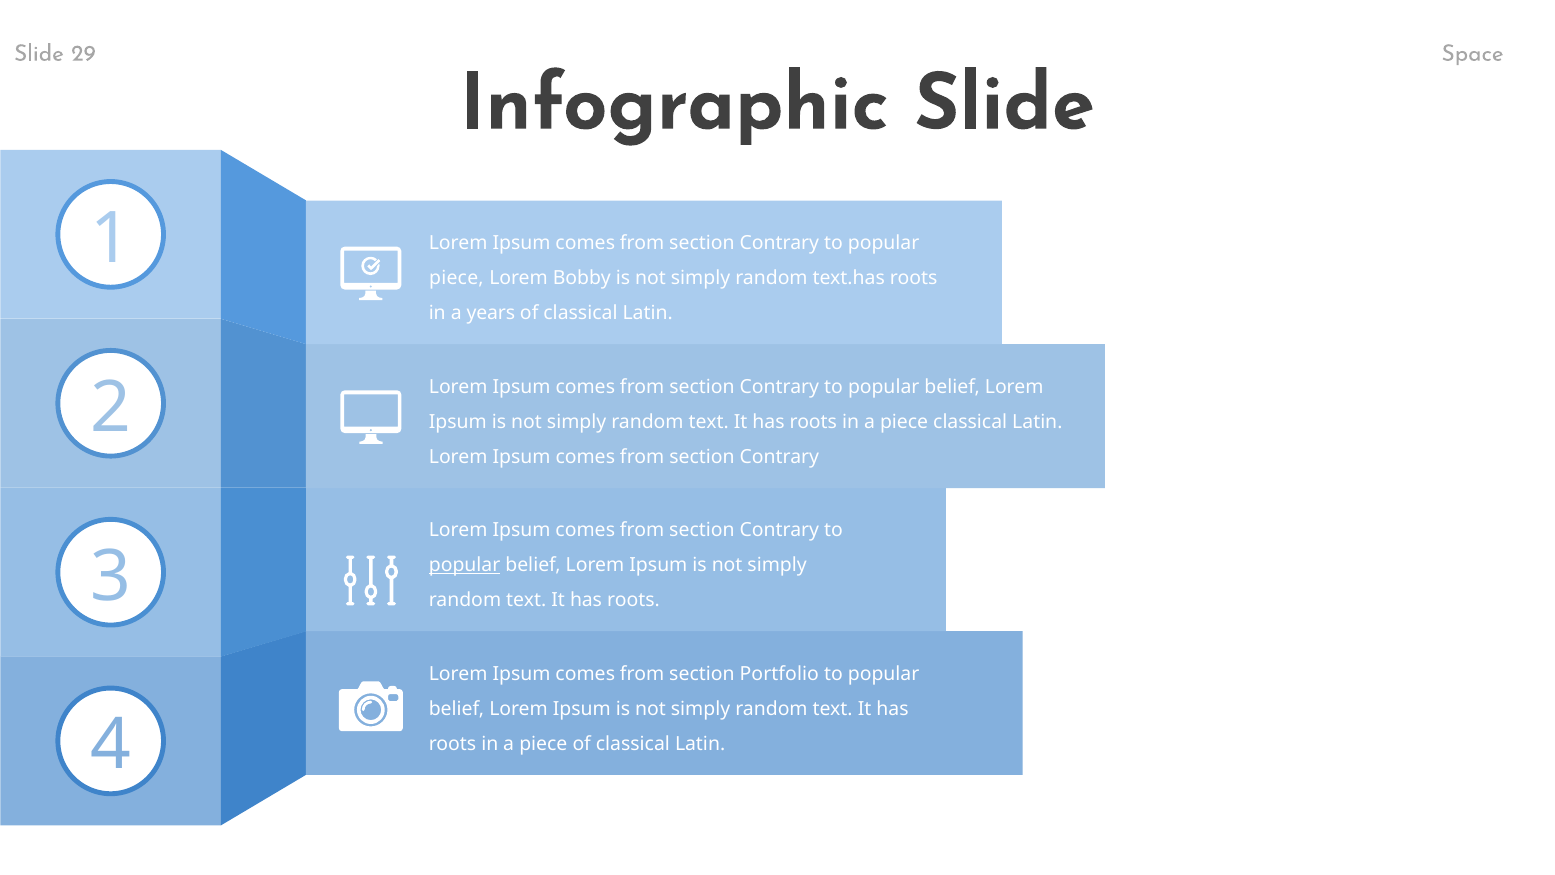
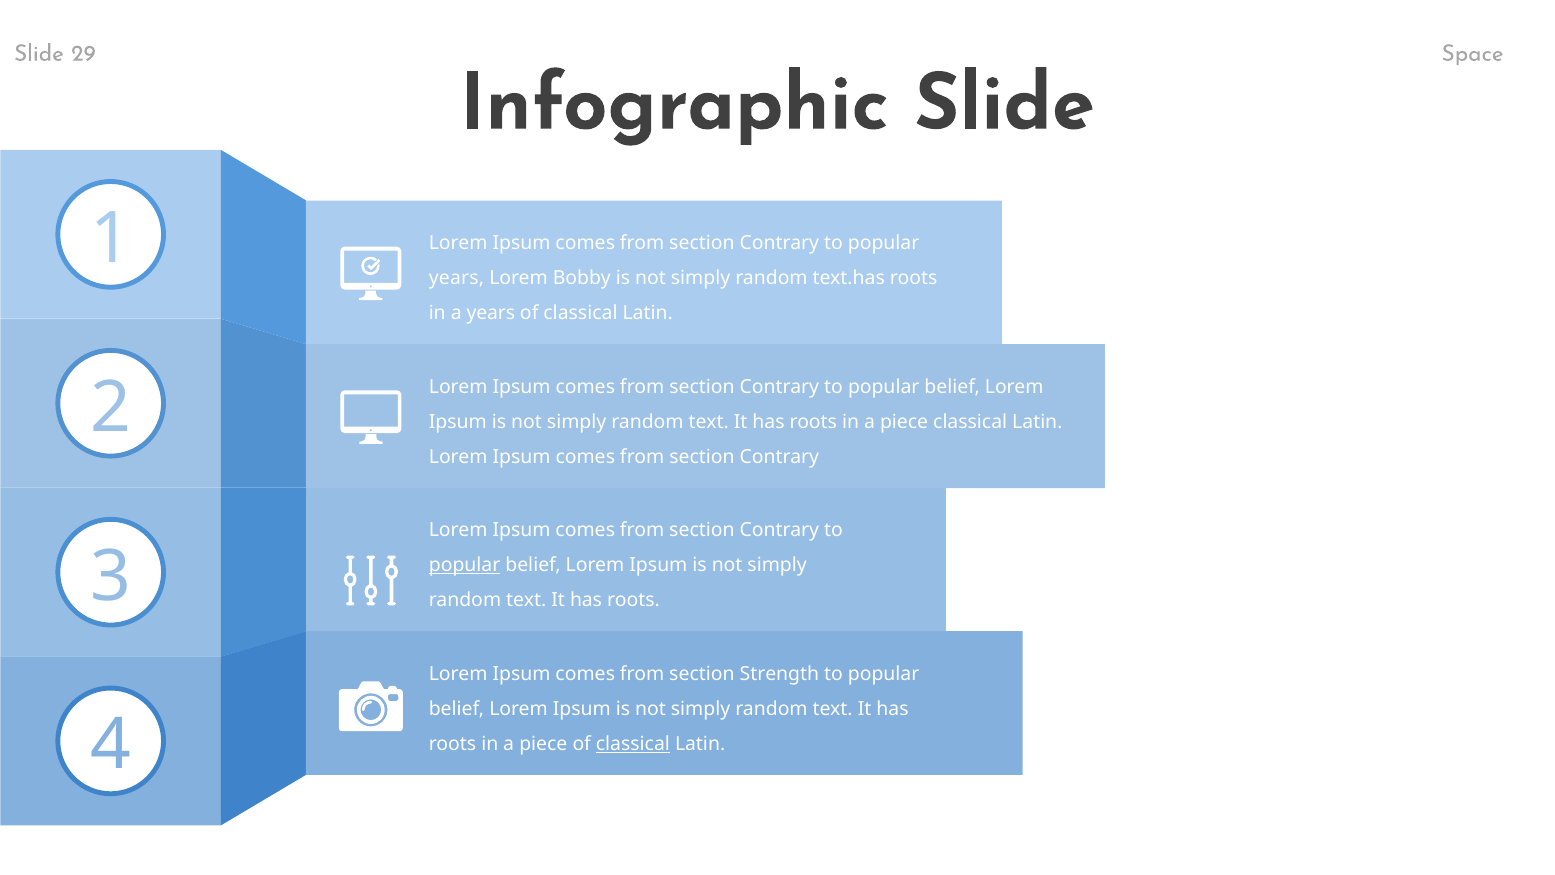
piece: piece -> years (456, 278)
Portfolio: Portfolio -> Strength (779, 674)
classical underline: none -> present (633, 744)
